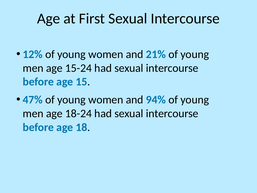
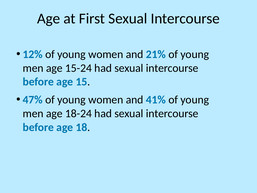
94%: 94% -> 41% (156, 100)
